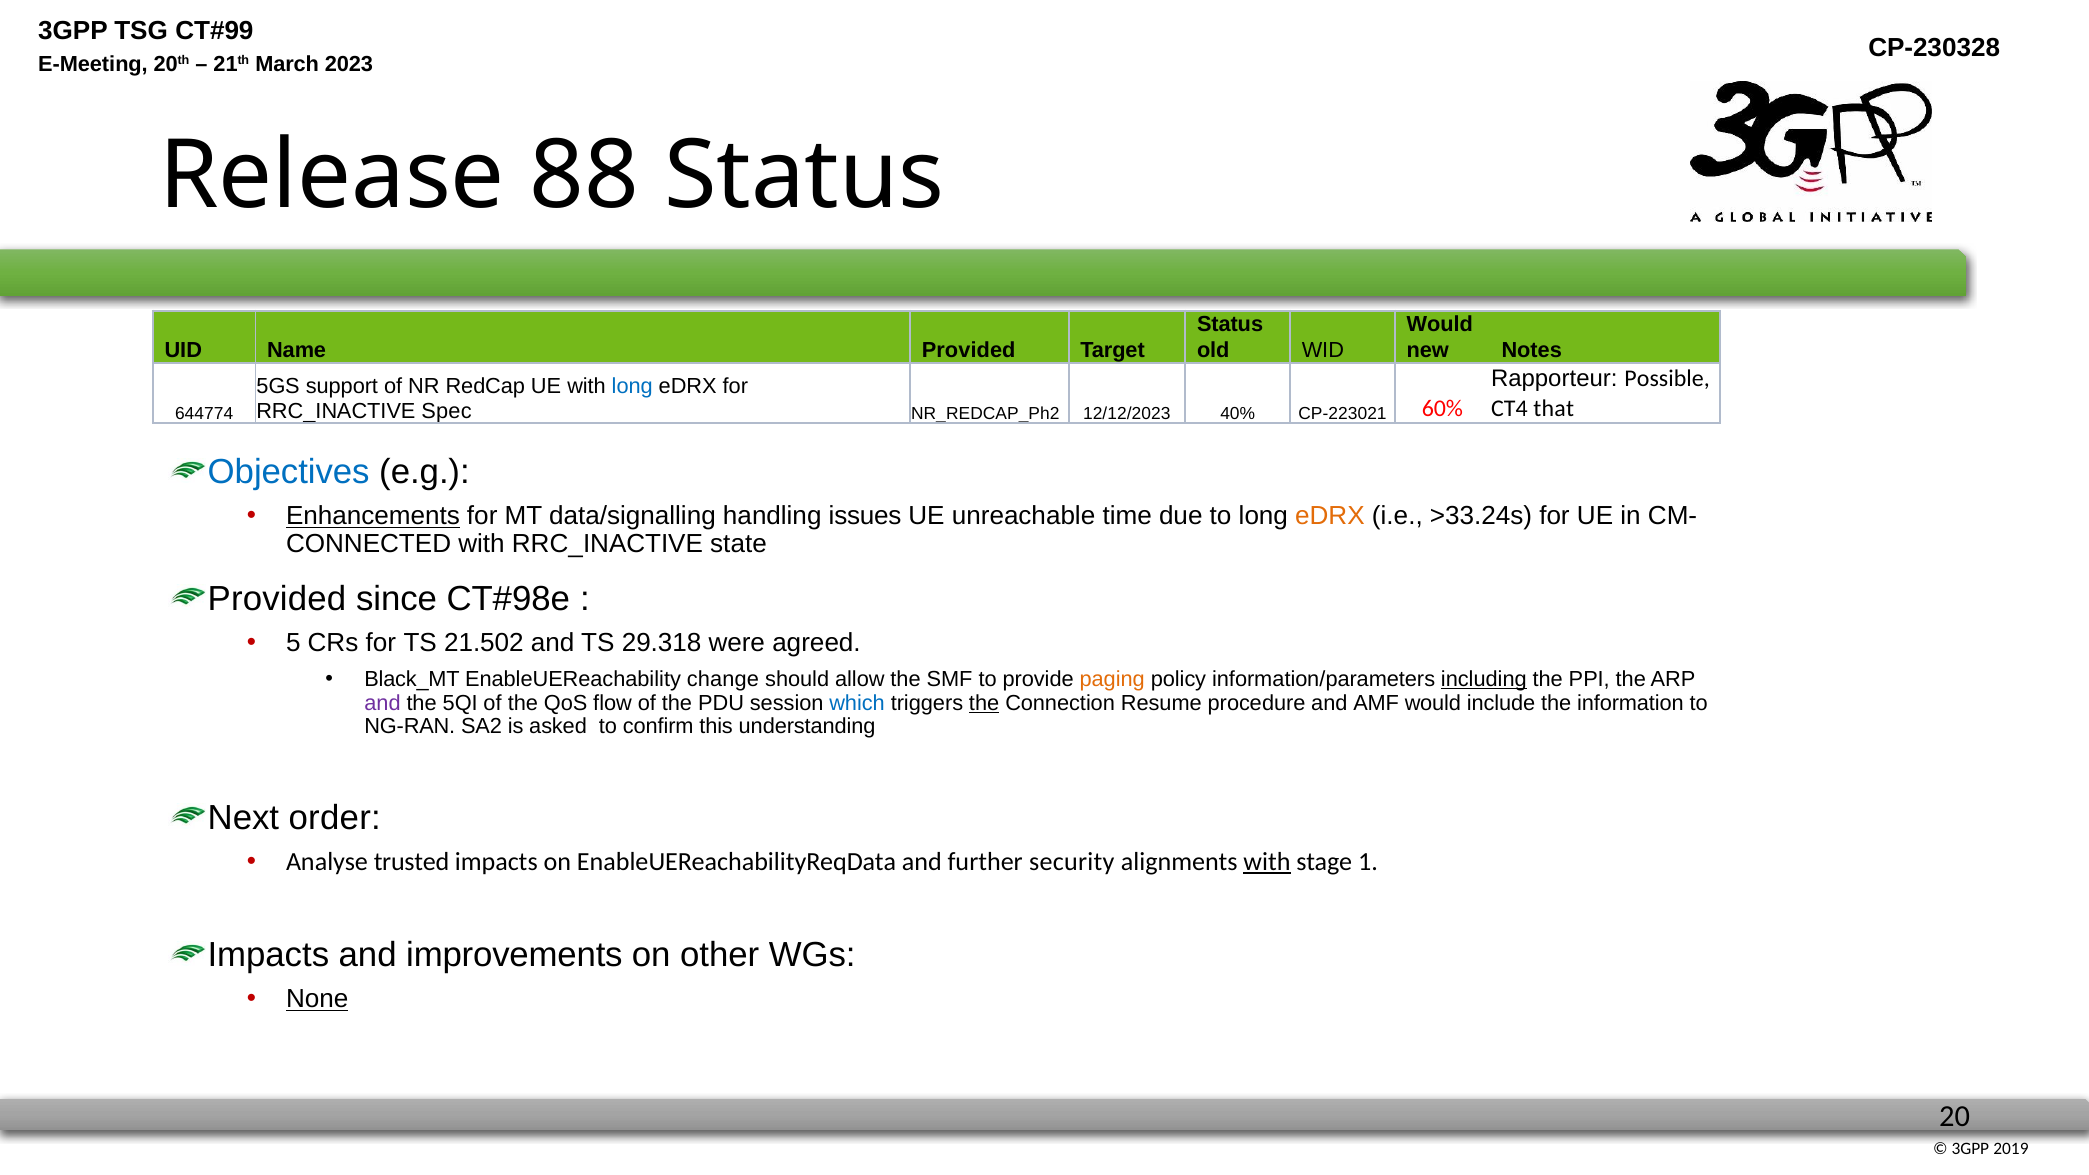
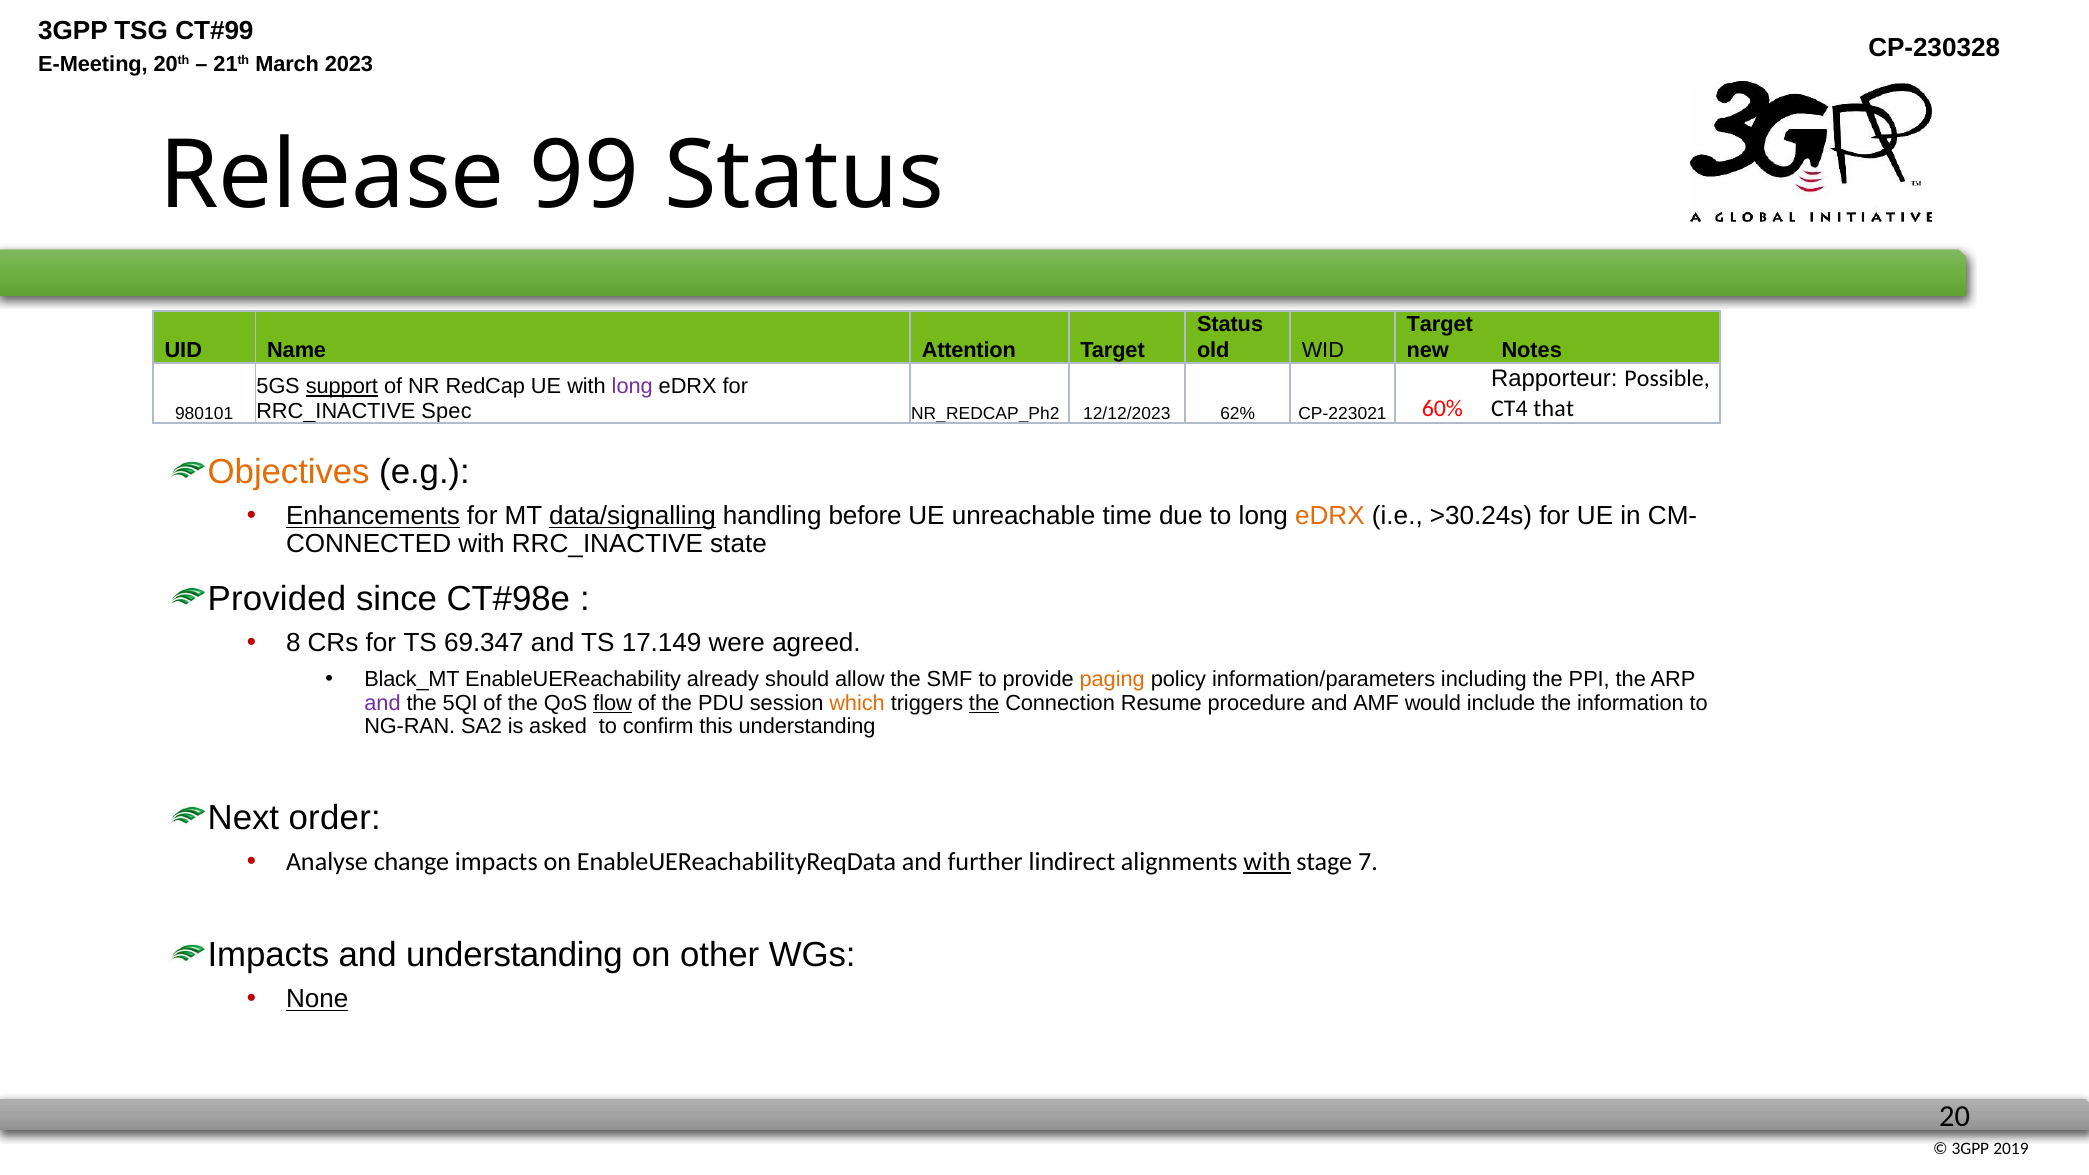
88: 88 -> 99 (585, 175)
Would: Would -> Target (1440, 325)
Name Provided: Provided -> Attention (969, 351)
support underline: none -> present (342, 387)
long colour: blue -> purple (632, 387)
40%: 40% -> 62% (1238, 413)
644774: 644774 -> 980101 (204, 413)
Objectives colour: blue -> orange (289, 472)
data/signalling underline: none -> present (632, 516)
issues: issues -> before (865, 516)
>33.24s: >33.24s -> >30.24s (1481, 516)
5: 5 -> 8 (293, 643)
21.502: 21.502 -> 69.347 (484, 643)
29.318: 29.318 -> 17.149 (662, 643)
change: change -> already (723, 679)
including underline: present -> none (1484, 679)
flow underline: none -> present (613, 703)
which colour: blue -> orange (857, 703)
trusted: trusted -> change (412, 862)
security: security -> lindirect (1072, 862)
1: 1 -> 7 (1368, 862)
and improvements: improvements -> understanding (514, 955)
